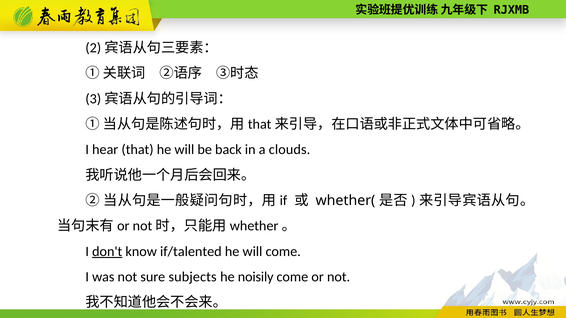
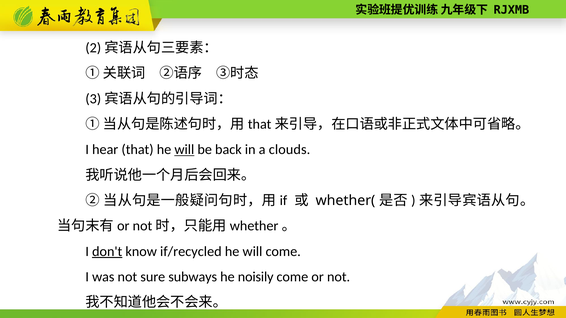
will underline: none -> present (184, 150)
if/talented: if/talented -> if/recycled (191, 252)
subjects: subjects -> subways (193, 277)
